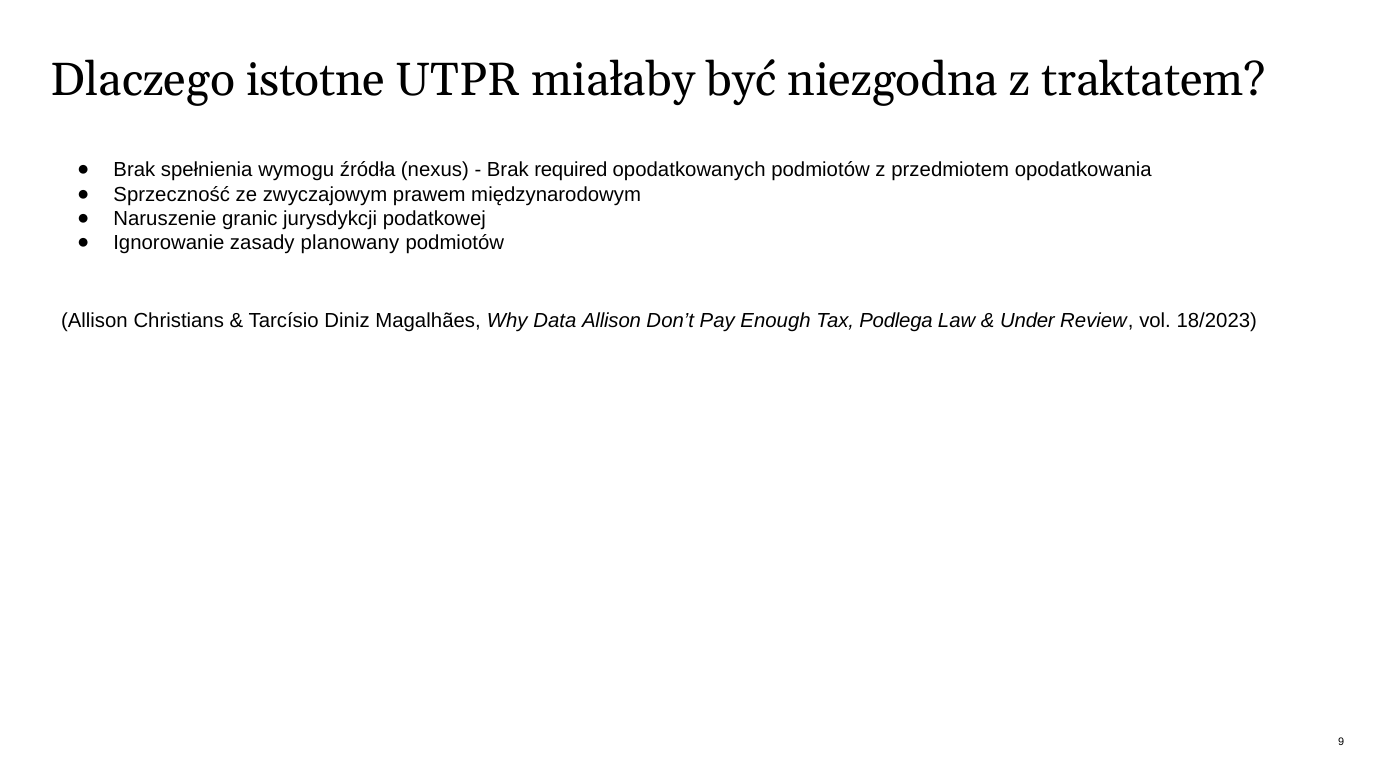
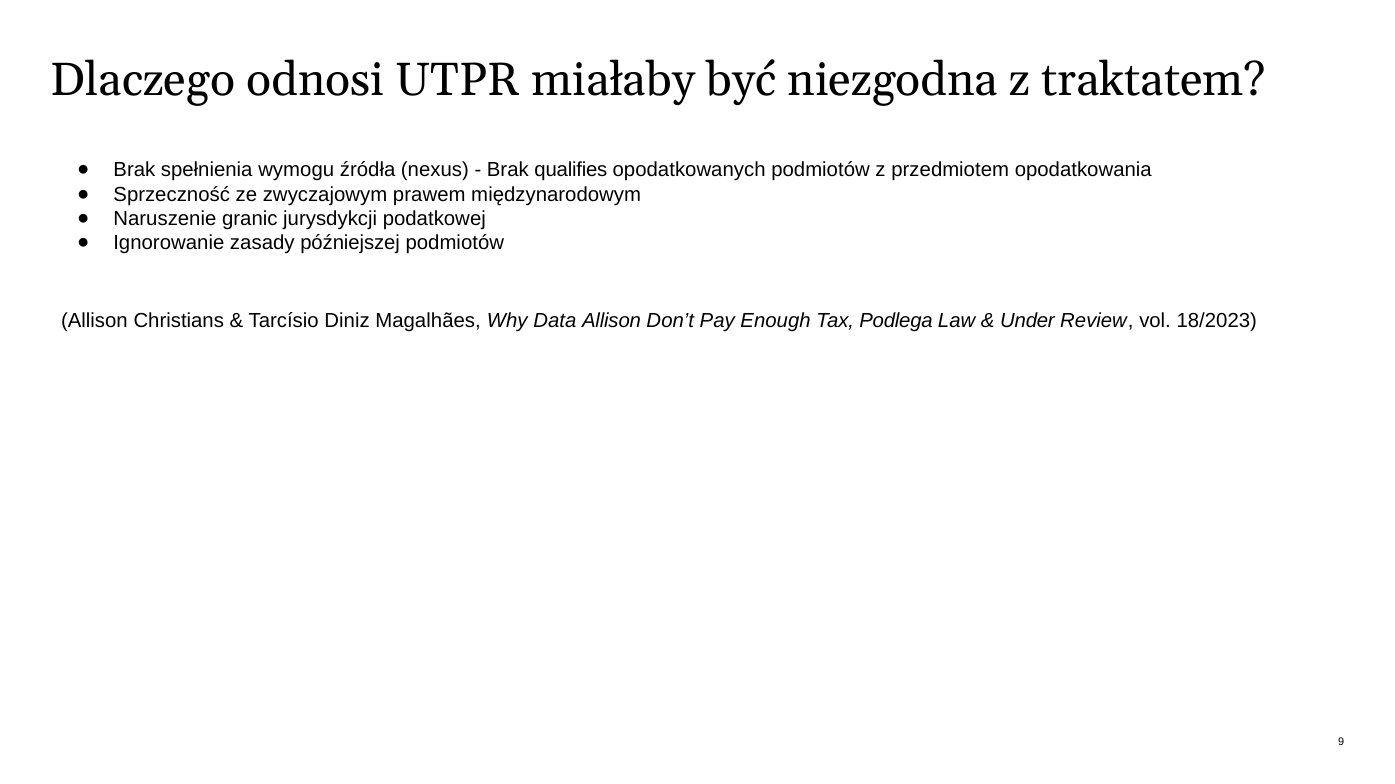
istotne: istotne -> odnosi (315, 81)
required: required -> qualifies (571, 170)
planowany: planowany -> późniejszej (350, 243)
